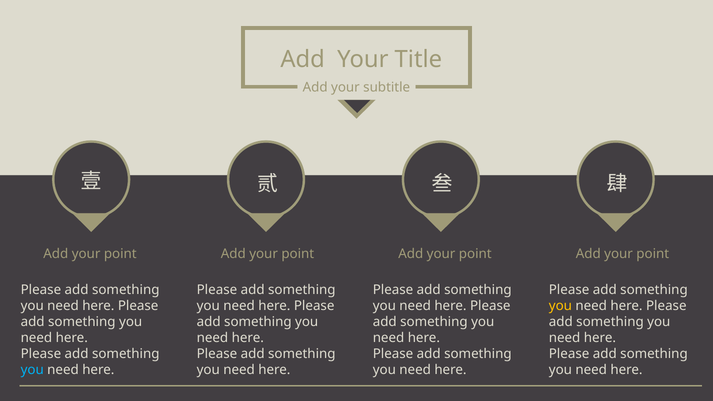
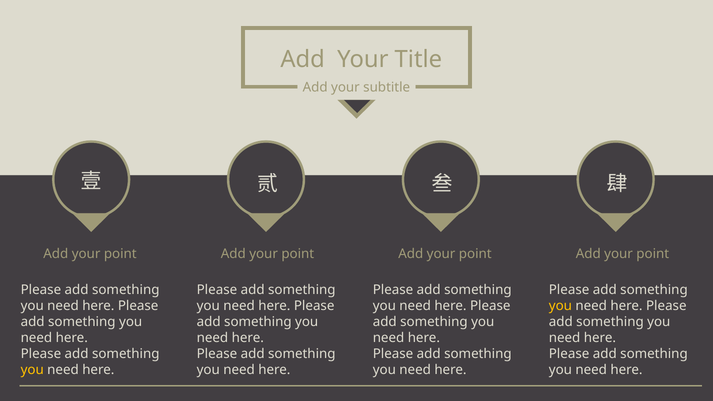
you colour: light blue -> yellow (32, 370)
